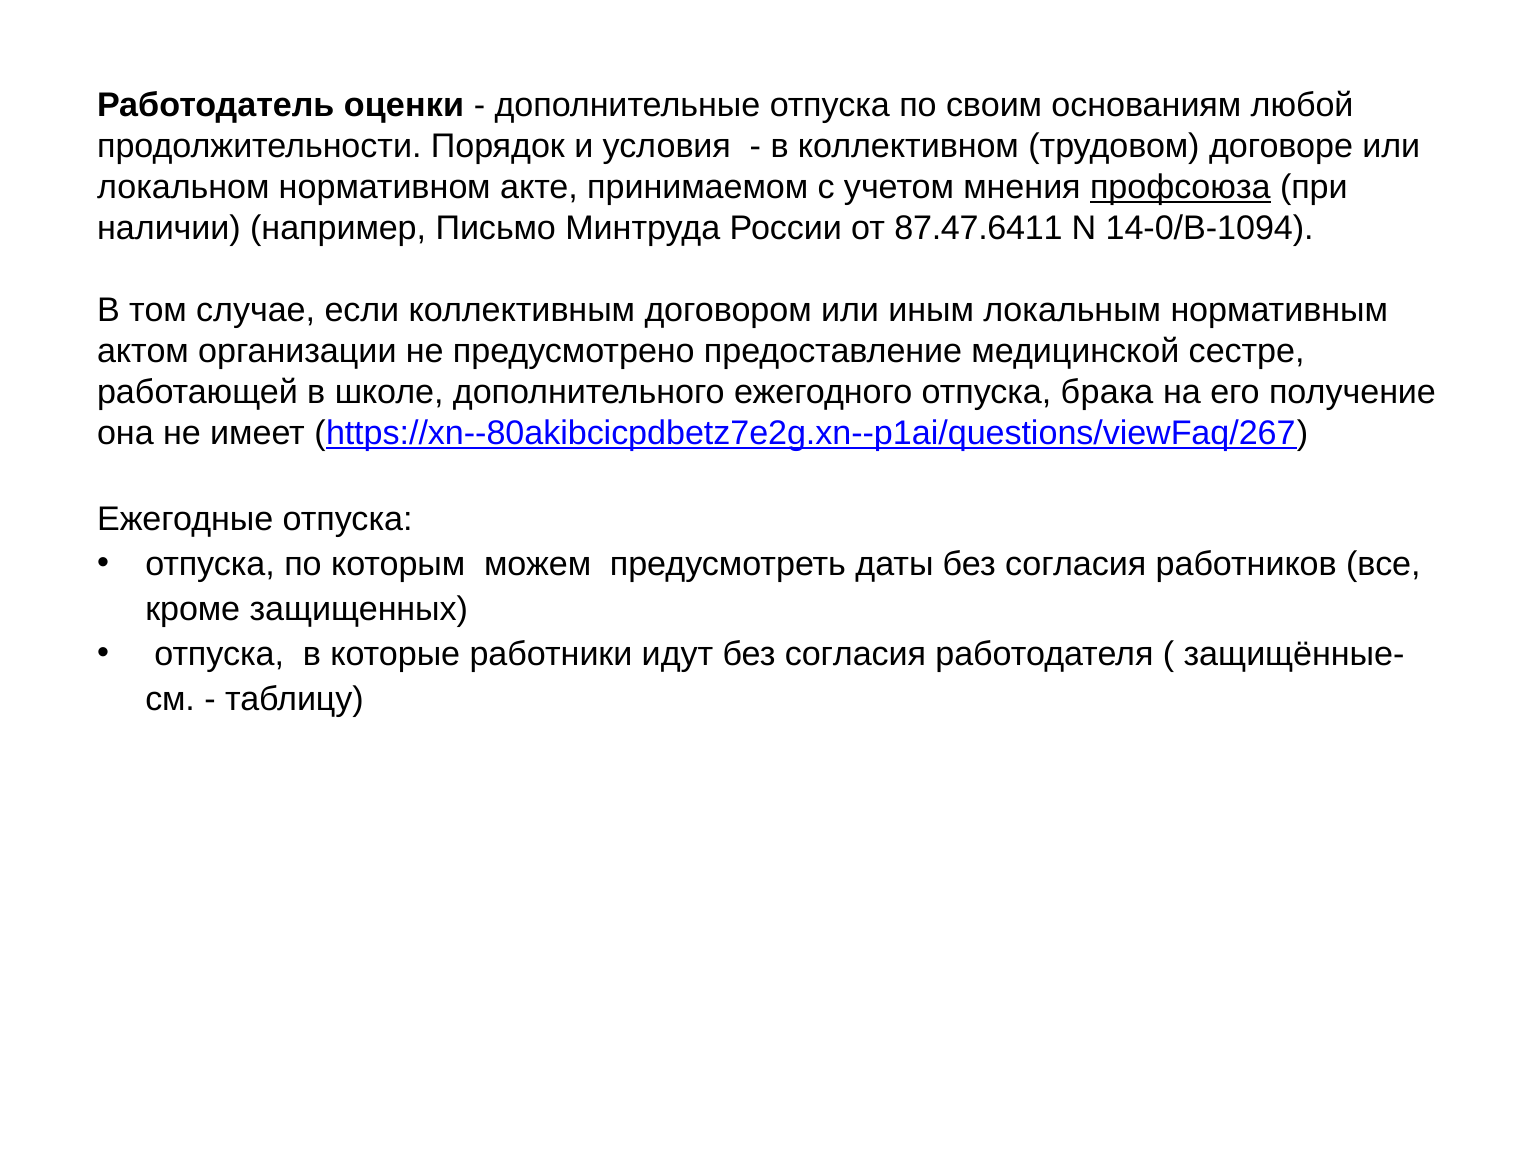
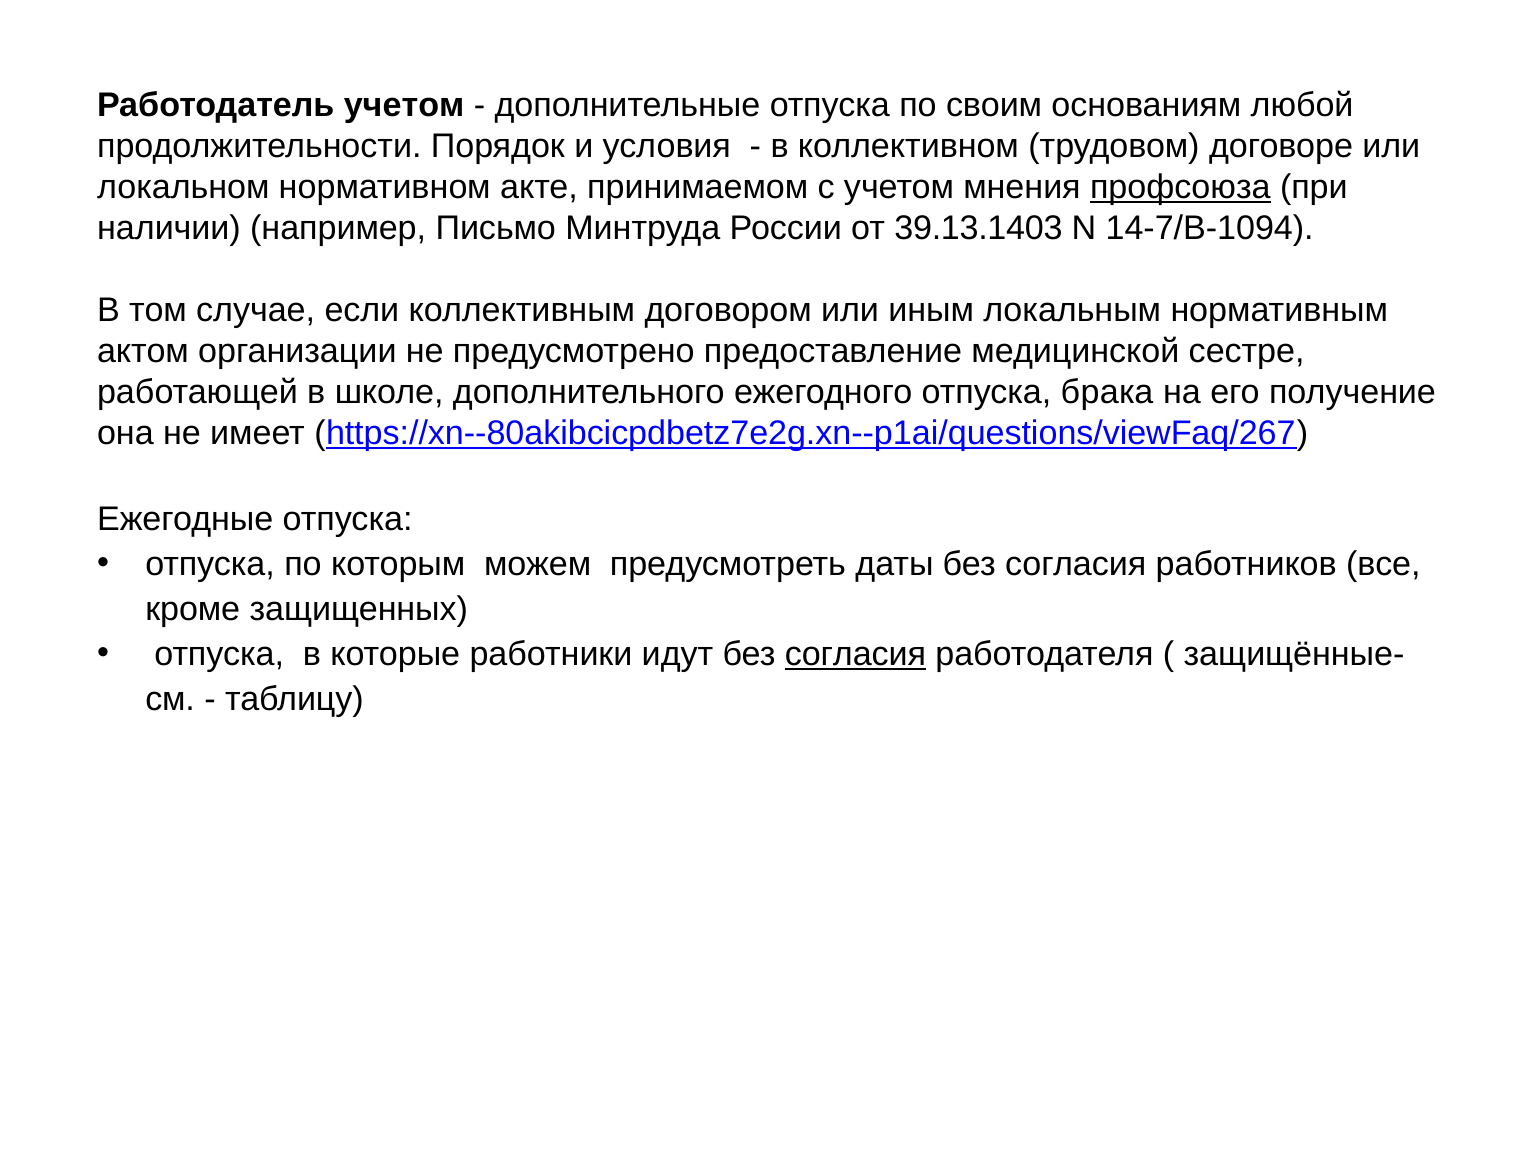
Работодатель оценки: оценки -> учетом (404, 106)
87.47.6411: 87.47.6411 -> 39.13.1403 (978, 229)
14-0/В-1094: 14-0/В-1094 -> 14-7/В-1094 (1210, 229)
согласия underline: none -> present (855, 654)
